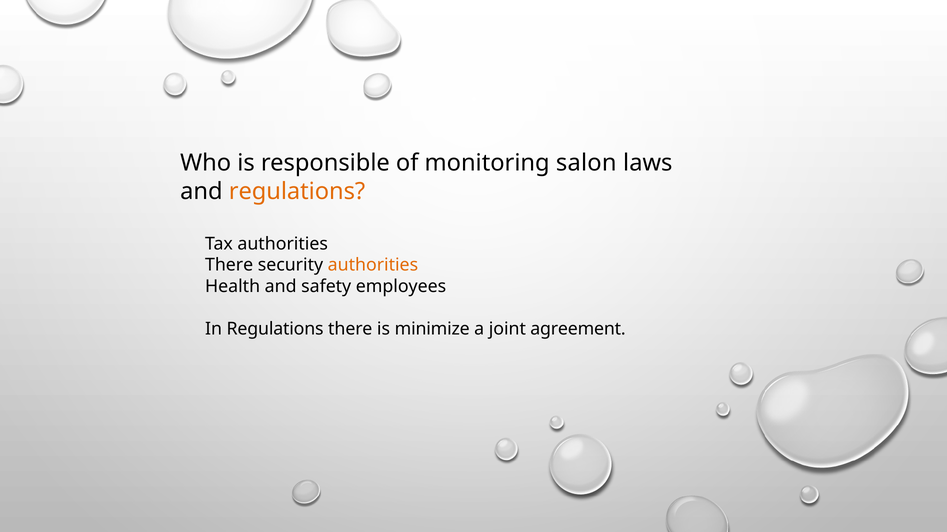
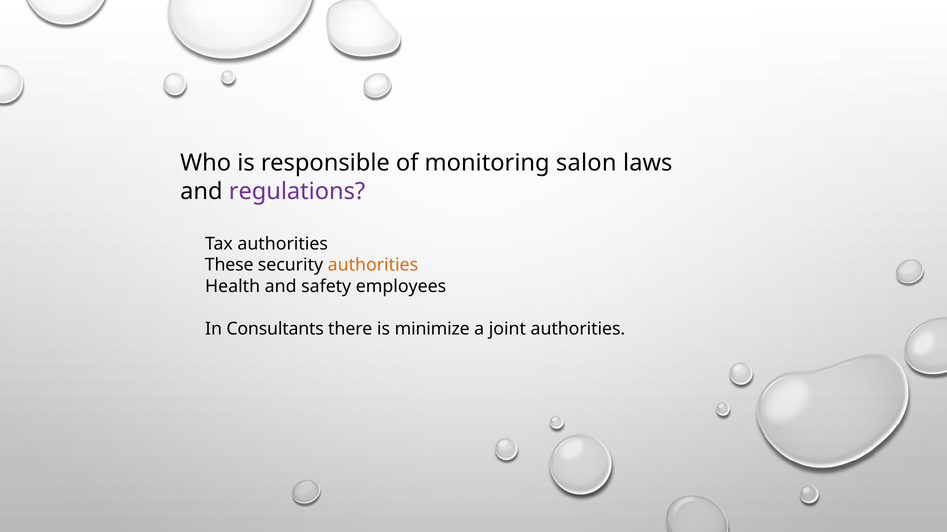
regulations colour: orange -> purple (297, 192)
There: There -> These (229, 265)
In Regulations: Regulations -> Consultants (275, 329)
joint agreement: agreement -> authorities (578, 329)
